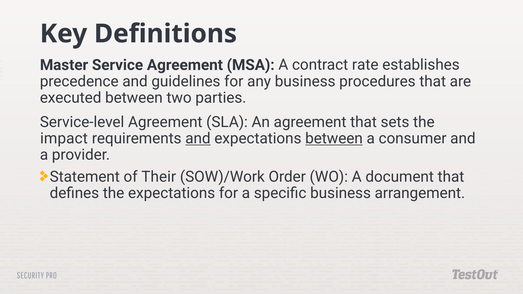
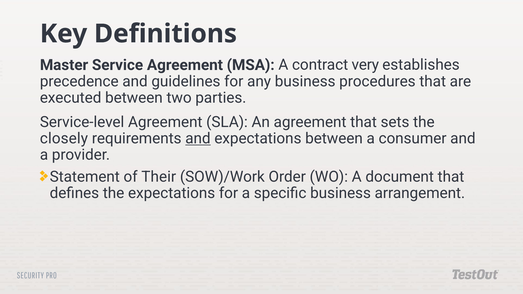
rate: rate -> very (365, 65)
impact: impact -> closely (64, 139)
between underline: present -> none (334, 139)
